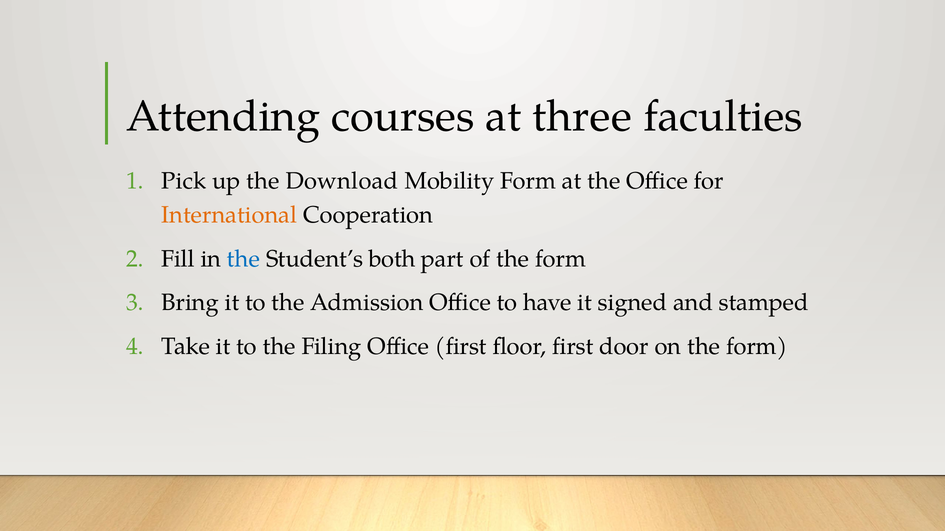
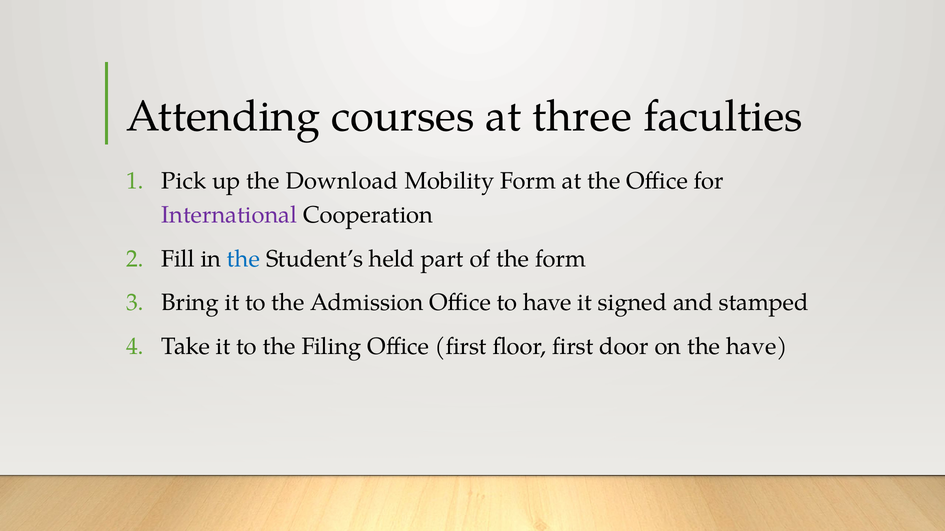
International colour: orange -> purple (229, 215)
both: both -> held (392, 259)
on the form: form -> have (757, 347)
